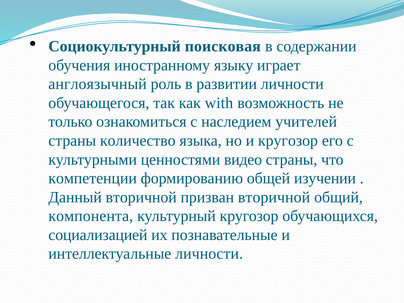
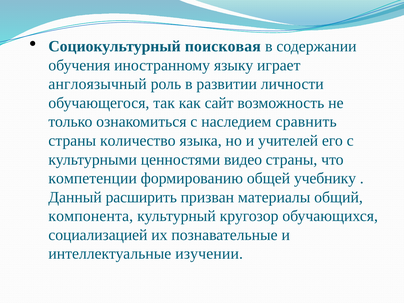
with: with -> сайт (219, 103)
учителей: учителей -> сравнить (306, 122)
и кругозор: кругозор -> учителей (288, 141)
изучении: изучении -> учебнику (325, 178)
Данный вторичной: вторичной -> расширить (141, 197)
призван вторичной: вторичной -> материалы (274, 197)
интеллектуальные личности: личности -> изучении (209, 254)
